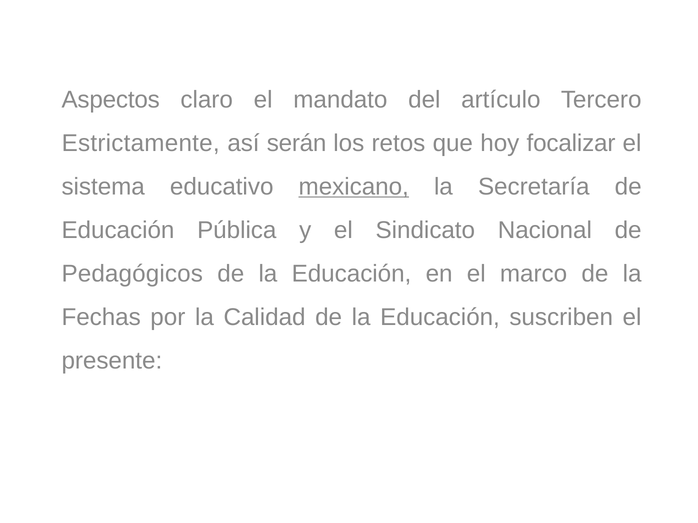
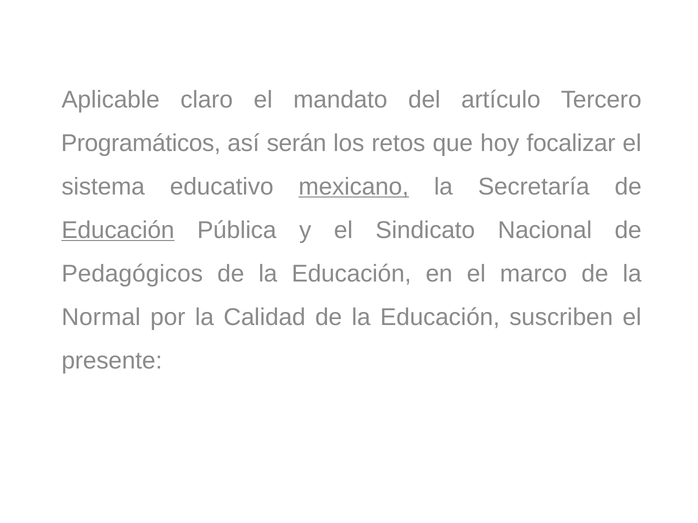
Aspectos: Aspectos -> Aplicable (111, 100)
Estrictamente: Estrictamente -> Programáticos (141, 143)
Educación underline: none -> present (118, 230)
Fechas: Fechas -> Normal (101, 317)
